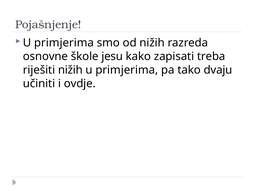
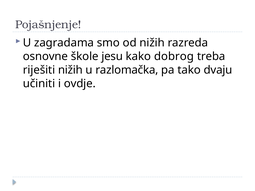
primjerima: primjerima -> zagradama (64, 43)
zapisati: zapisati -> dobrog (174, 56)
primjerima: primjerima -> razlomačka (127, 70)
